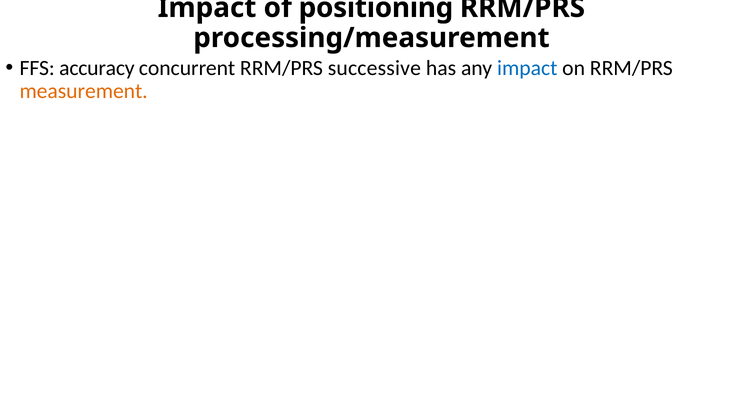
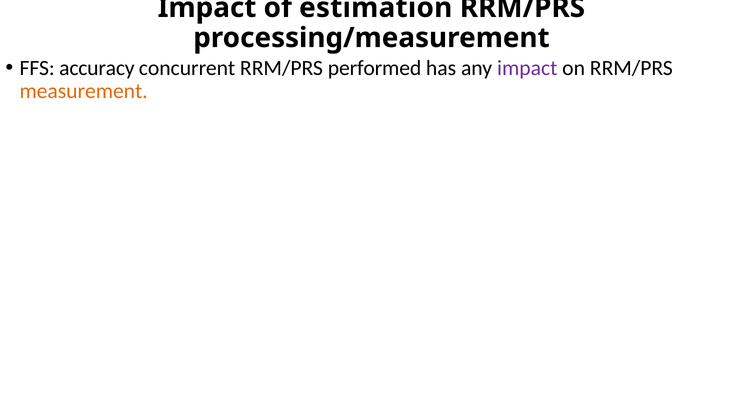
positioning: positioning -> estimation (376, 8)
successive: successive -> performed (375, 68)
impact colour: blue -> purple (527, 68)
